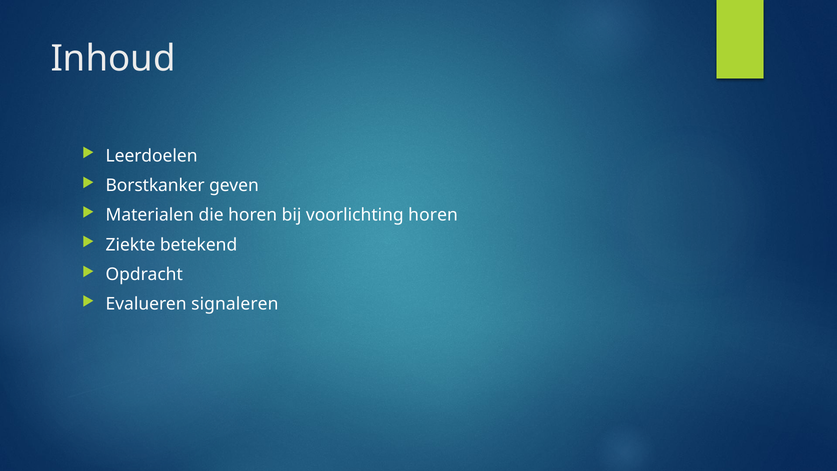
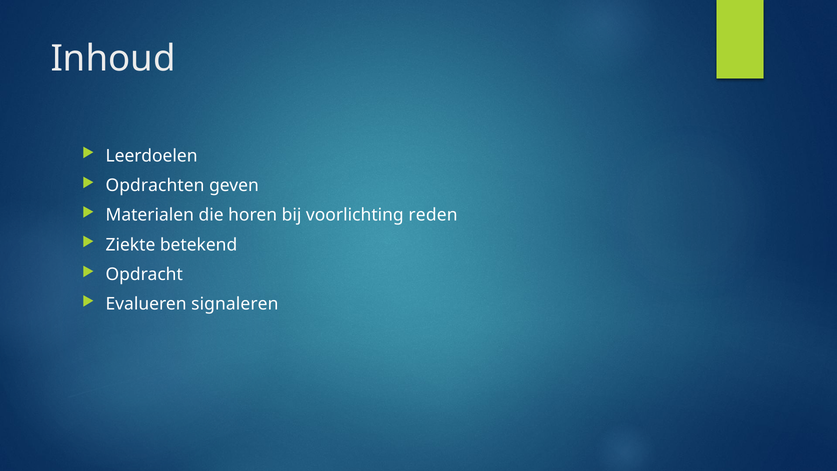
Borstkanker: Borstkanker -> Opdrachten (155, 185)
voorlichting horen: horen -> reden (433, 215)
